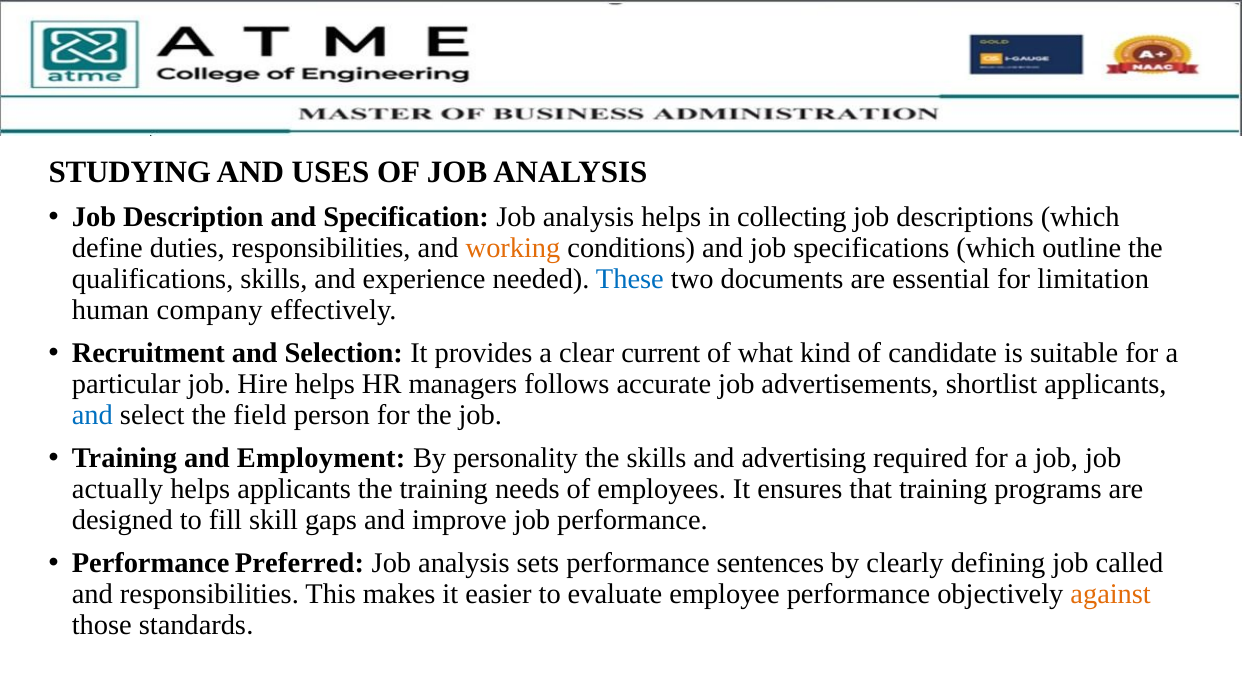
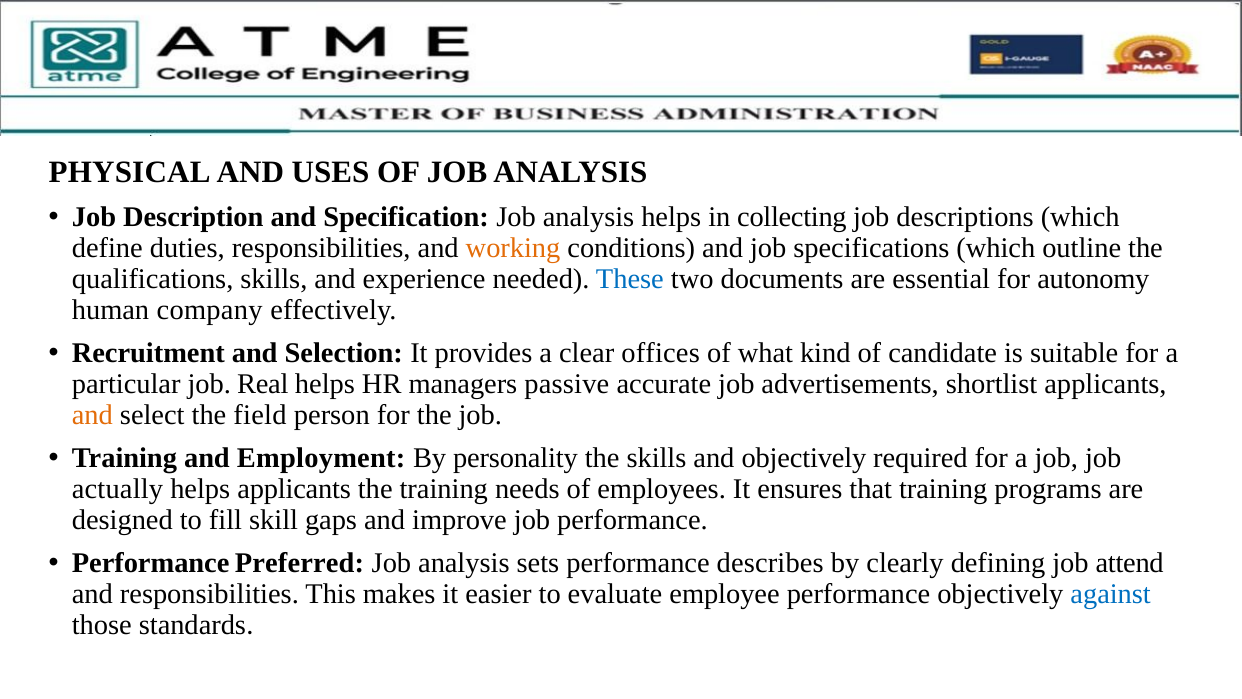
STUDYING: STUDYING -> PHYSICAL (130, 172)
limitation: limitation -> autonomy (1093, 279)
current: current -> offices (661, 353)
Hire: Hire -> Real (263, 384)
follows: follows -> passive (567, 384)
and colour: blue -> orange (92, 415)
and advertising: advertising -> objectively (804, 458)
sentences: sentences -> describes (770, 563)
called: called -> attend (1130, 563)
against colour: orange -> blue (1111, 594)
